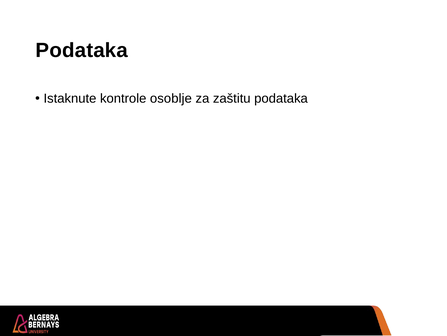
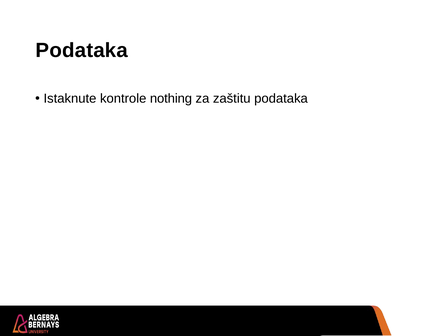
osoblje: osoblje -> nothing (171, 98)
